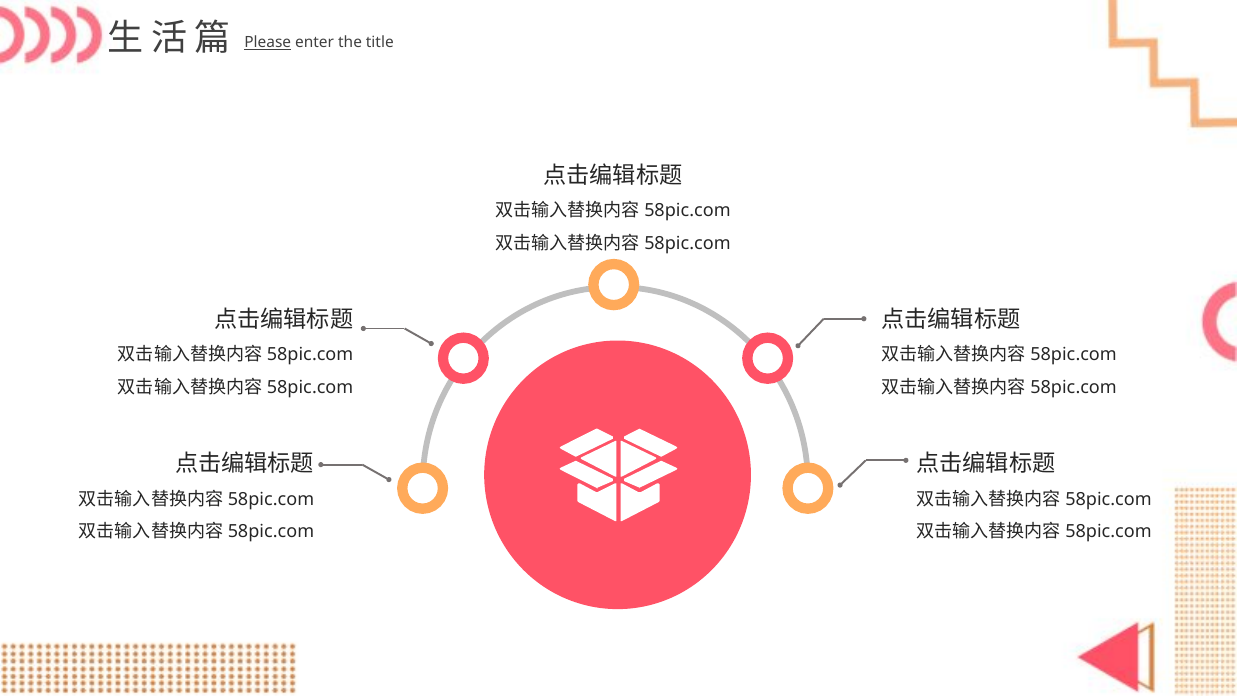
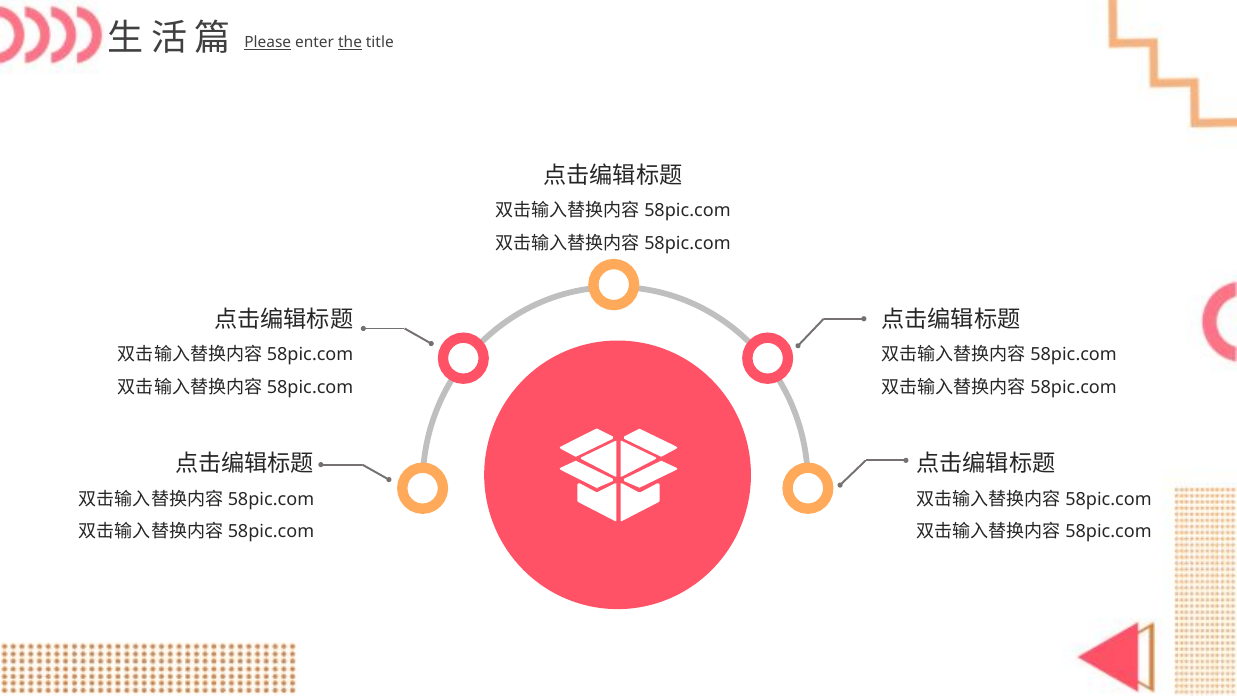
the underline: none -> present (350, 43)
